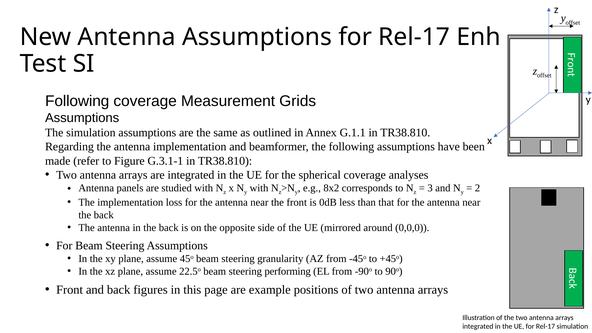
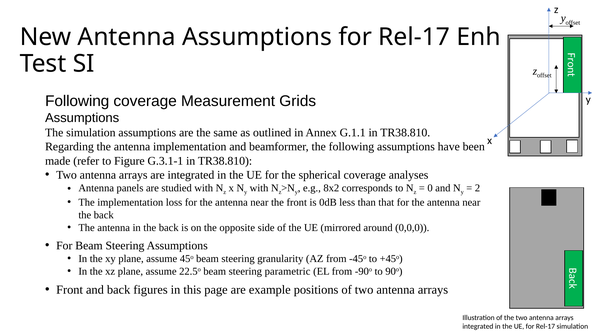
3: 3 -> 0 (430, 188)
performing: performing -> parametric (288, 271)
